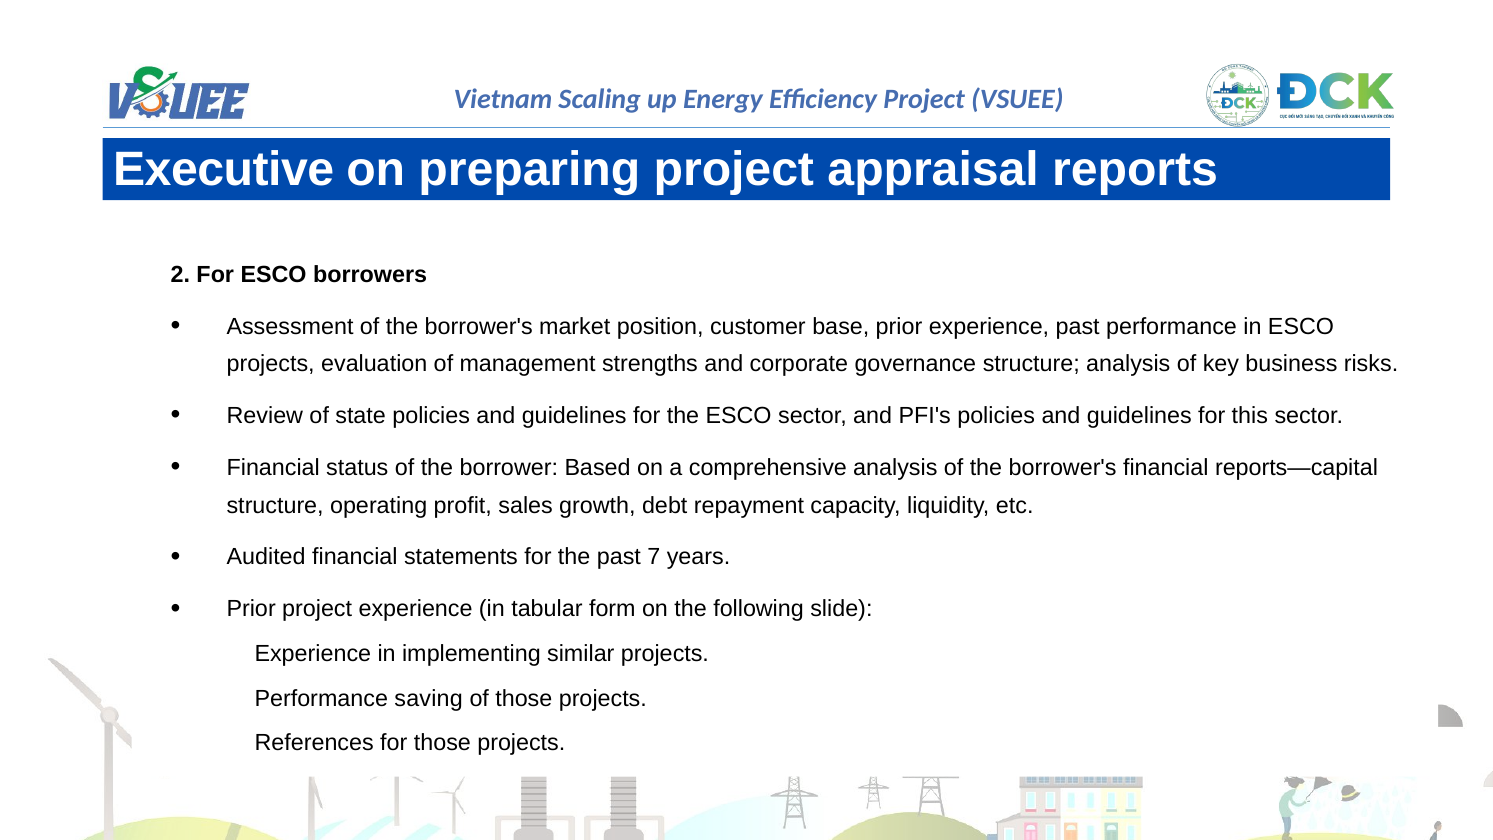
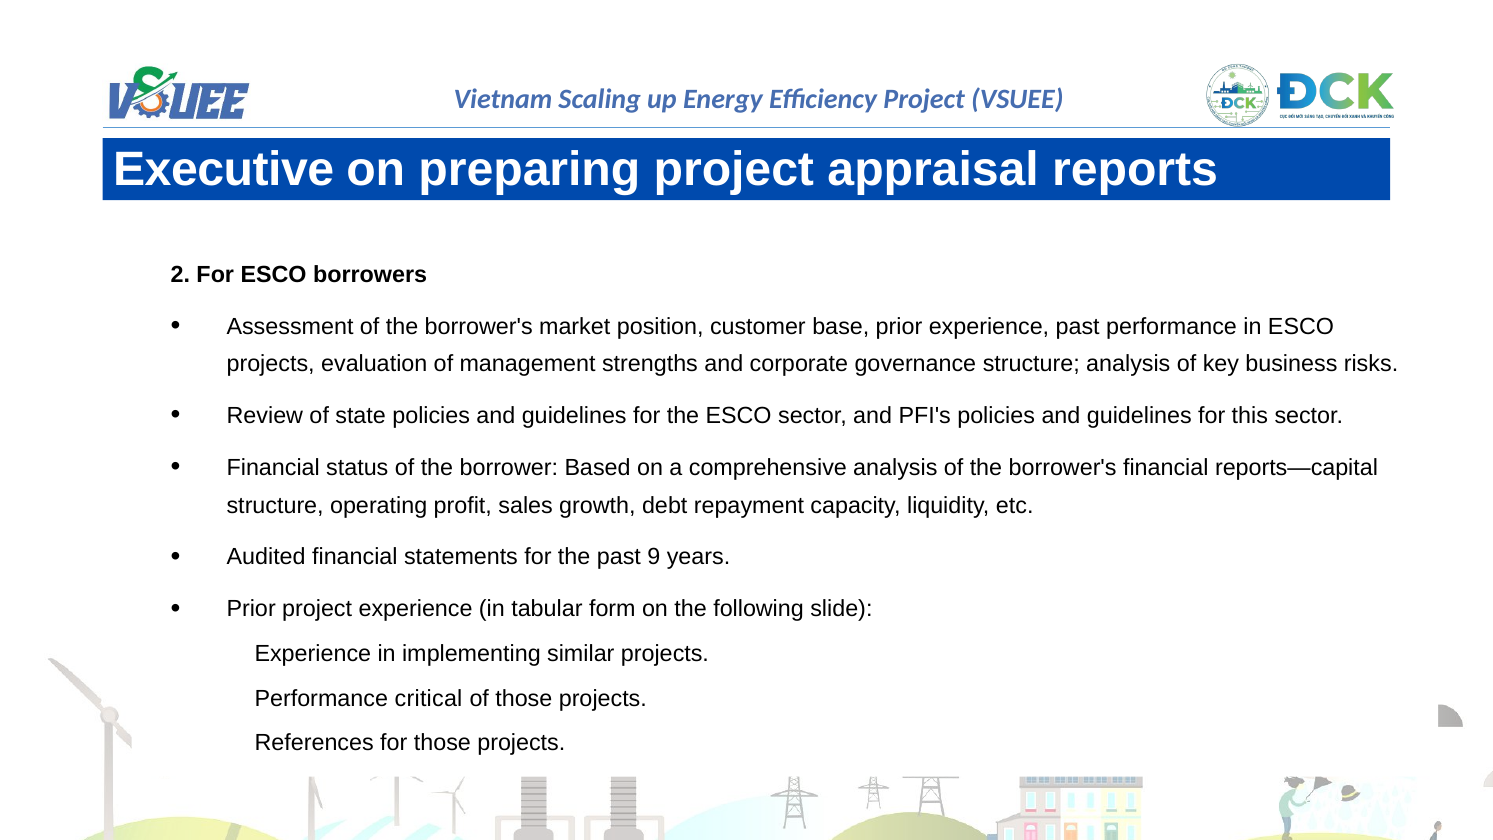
7: 7 -> 9 (654, 557)
saving: saving -> critical (429, 698)
